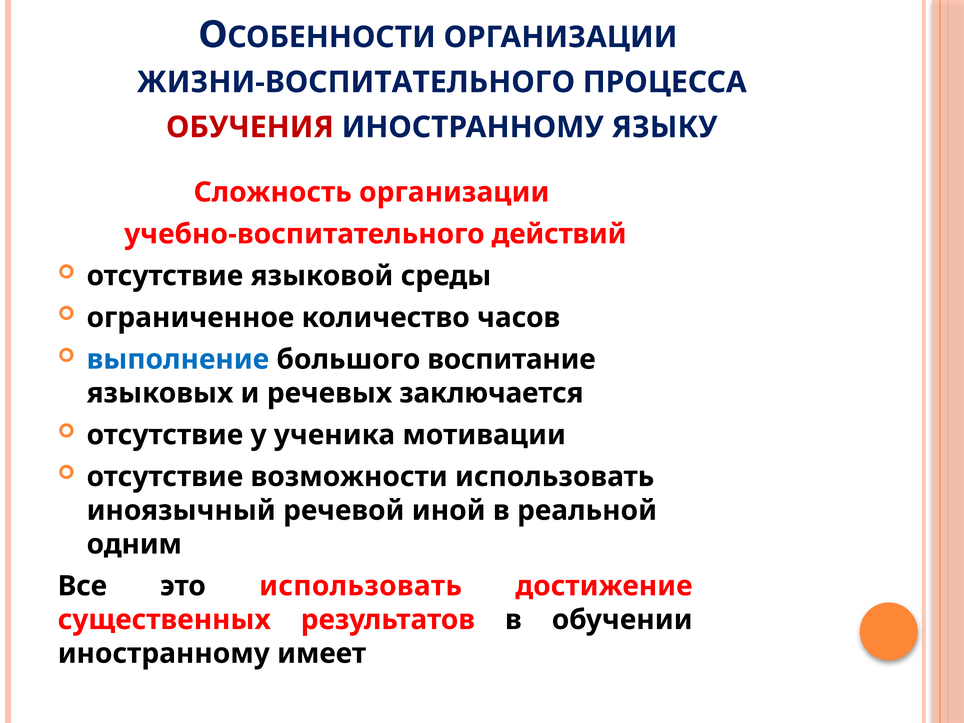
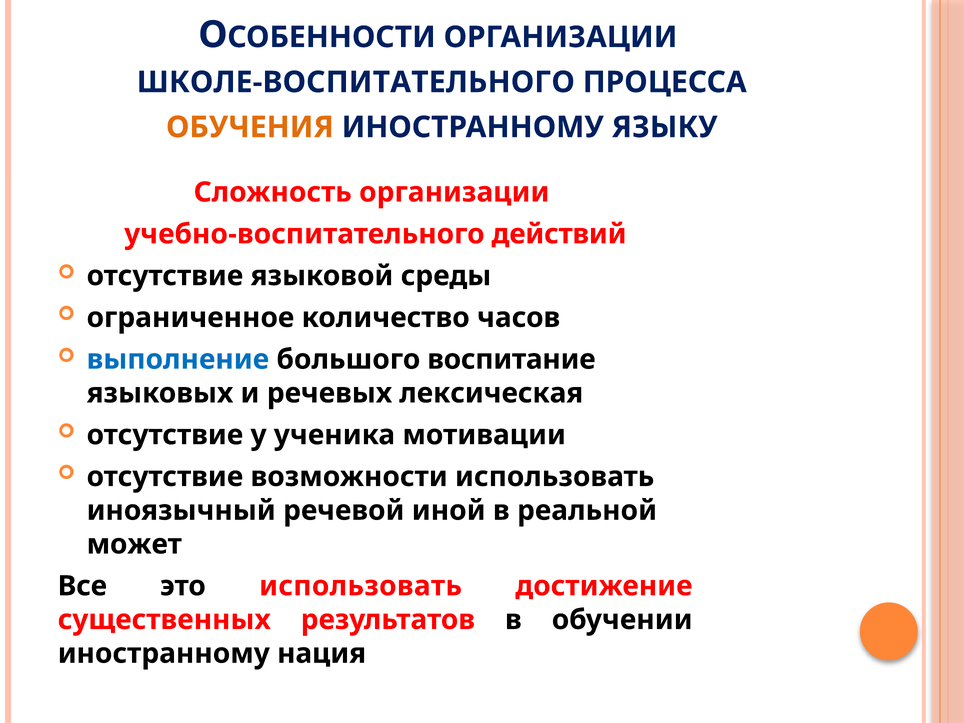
ЖИЗНИ-ВОСПИТАТЕЛЬНОГО: ЖИЗНИ-ВОСПИТАТЕЛЬНОГО -> ШКОЛЕ-ВОСПИТАТЕЛЬНОГО (356, 82)
ОБУЧЕНИЯ colour: red -> orange (250, 127)
заключается: заключается -> лексическая (491, 393)
одним: одним -> может (134, 544)
имеет: имеет -> нация (322, 653)
